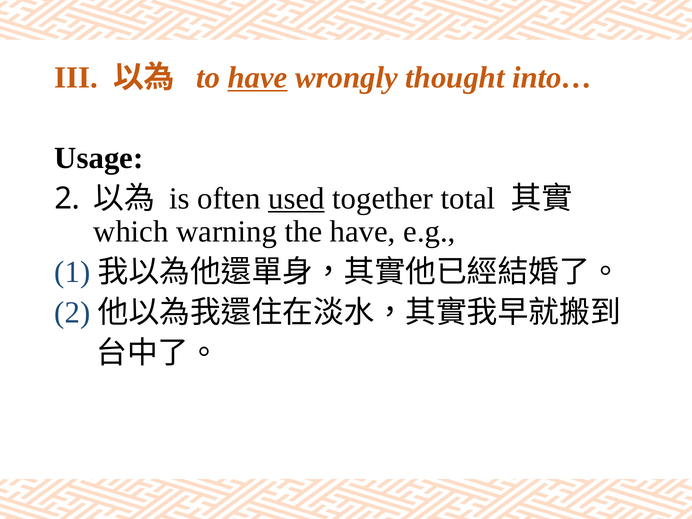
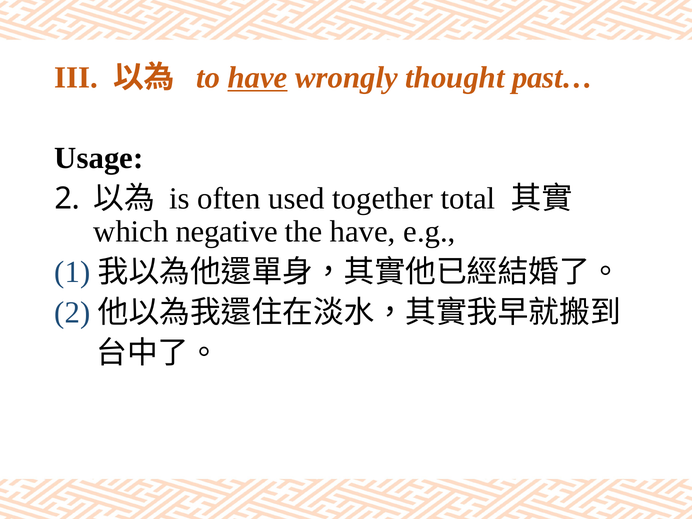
into…: into… -> past… (553, 78)
used underline: present -> none (296, 199)
warning: warning -> negative (227, 232)
